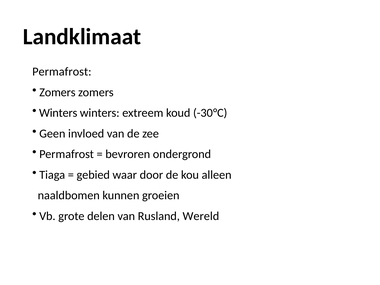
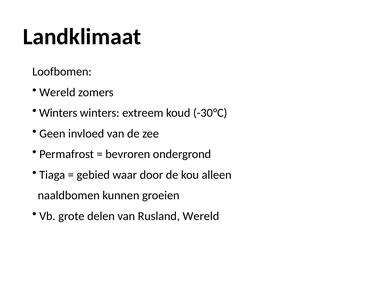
Permafrost: Permafrost -> Loofbomen (62, 72)
Zomers: Zomers -> Wereld (57, 92)
